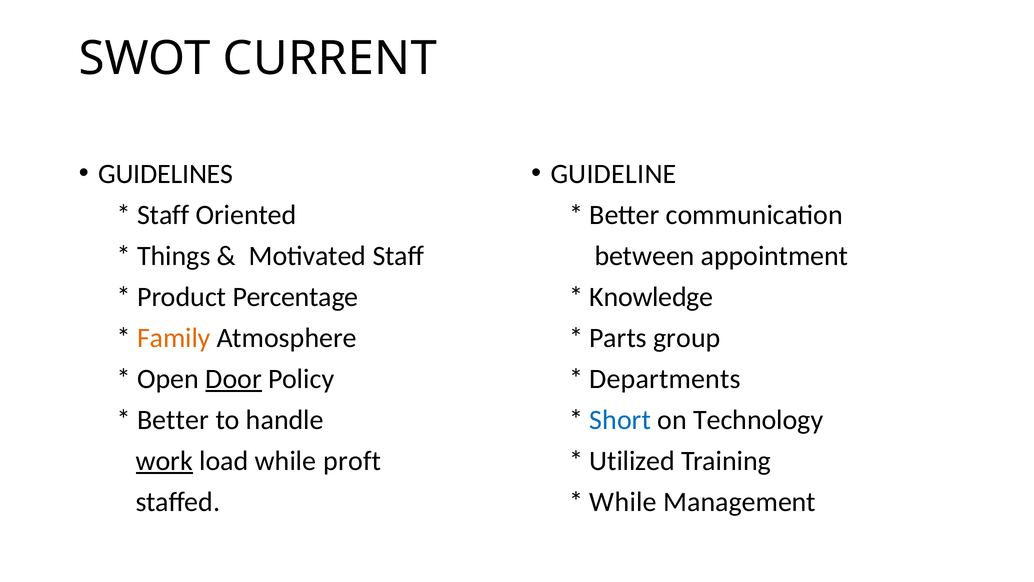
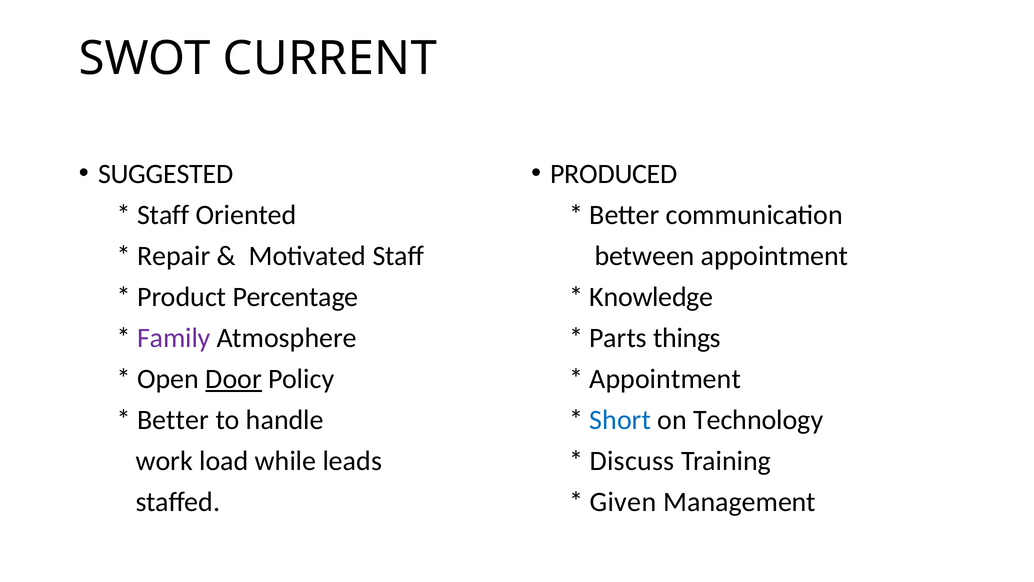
GUIDELINES: GUIDELINES -> SUGGESTED (166, 174)
GUIDELINE: GUIDELINE -> PRODUCED (614, 174)
Things: Things -> Repair (174, 256)
Family colour: orange -> purple (174, 338)
group: group -> things (687, 338)
Departments: Departments -> Appointment (665, 379)
work underline: present -> none (164, 461)
proft: proft -> leads (352, 461)
Utilized: Utilized -> Discuss (632, 461)
While: While -> Given (623, 502)
